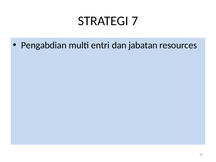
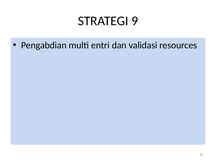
7: 7 -> 9 (135, 21)
jabatan: jabatan -> validasi (143, 45)
